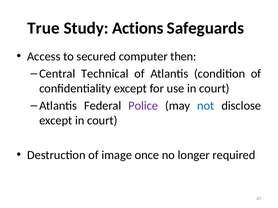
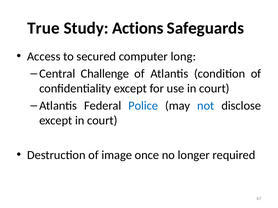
then: then -> long (183, 56)
Technical: Technical -> Challenge (105, 74)
Police colour: purple -> blue (143, 106)
